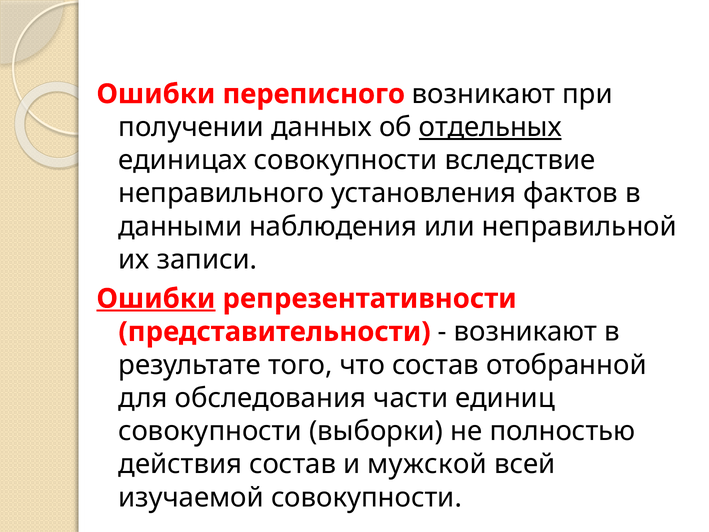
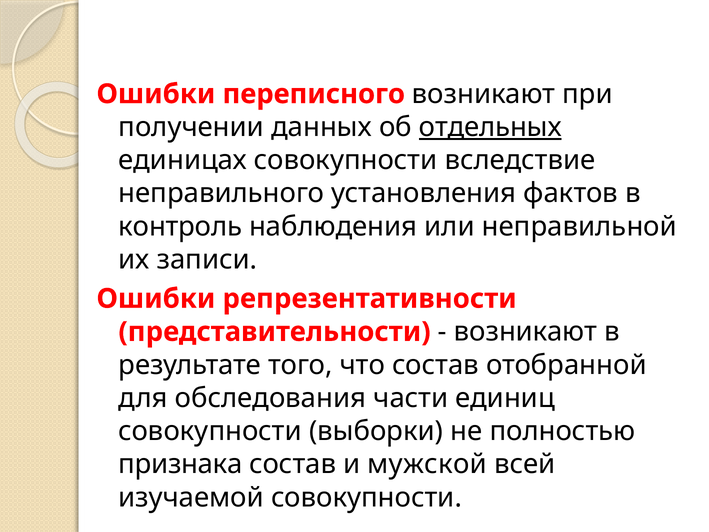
данными: данными -> контроль (180, 226)
Ошибки underline: present -> none (156, 299)
действия: действия -> признака (180, 464)
